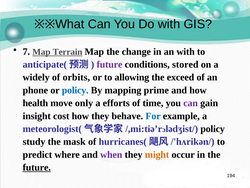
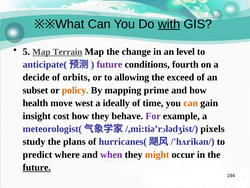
with underline: none -> present (169, 24)
7: 7 -> 5 (26, 52)
an with: with -> level (186, 52)
stored: stored -> fourth (185, 64)
widely: widely -> decide (36, 77)
phone: phone -> subset (35, 90)
policy colour: blue -> orange (75, 90)
only: only -> west (84, 103)
efforts: efforts -> ideally (116, 103)
can colour: purple -> orange (191, 103)
For colour: blue -> purple (153, 116)
policy: policy -> pixels (213, 129)
mask: mask -> plans (74, 141)
